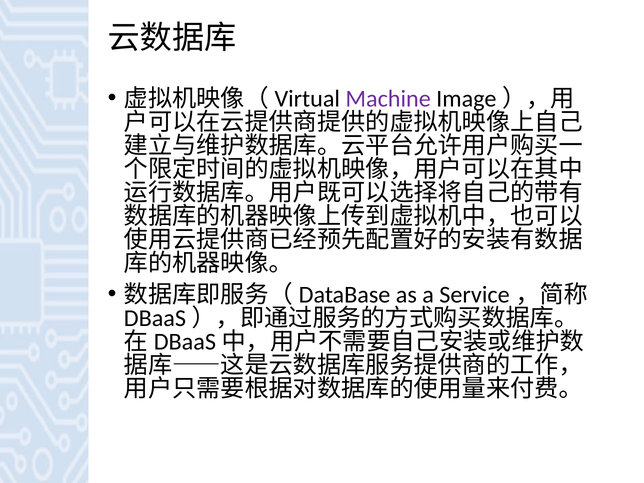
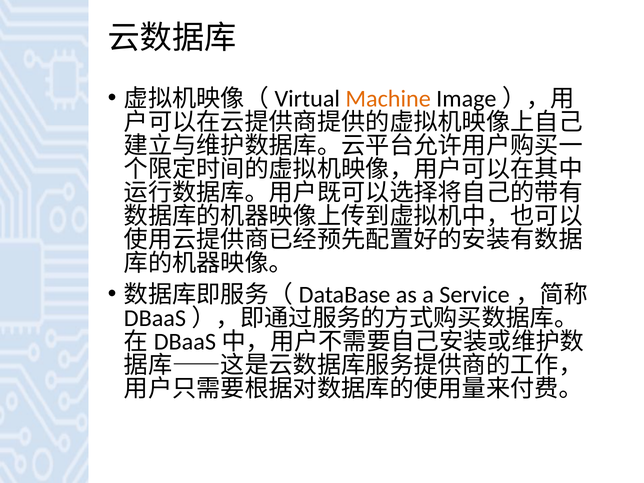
Machine colour: purple -> orange (388, 99)
